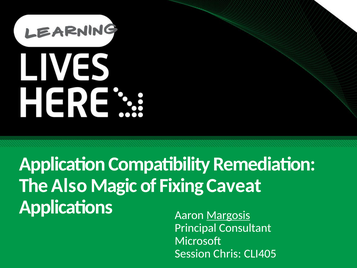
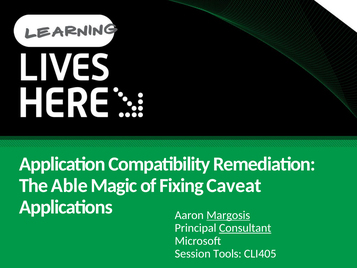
Also: Also -> Able (69, 185)
Consultant underline: none -> present (245, 228)
Chris: Chris -> Tools (227, 253)
